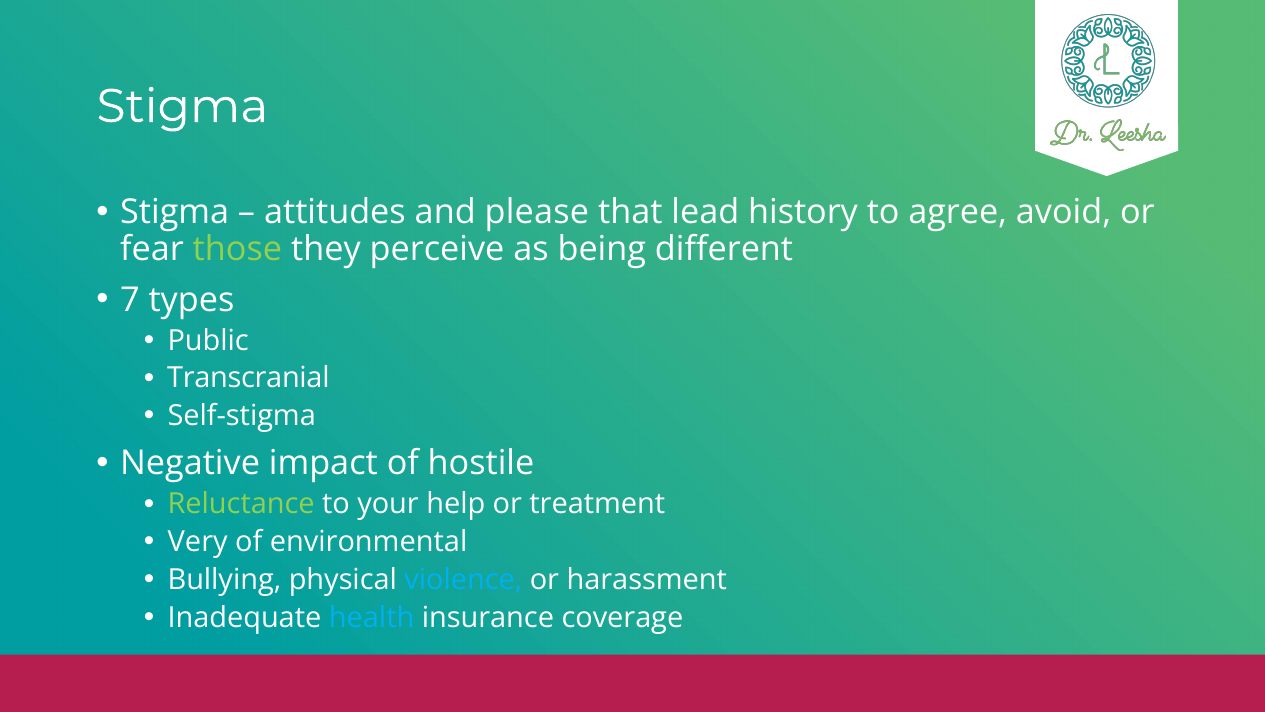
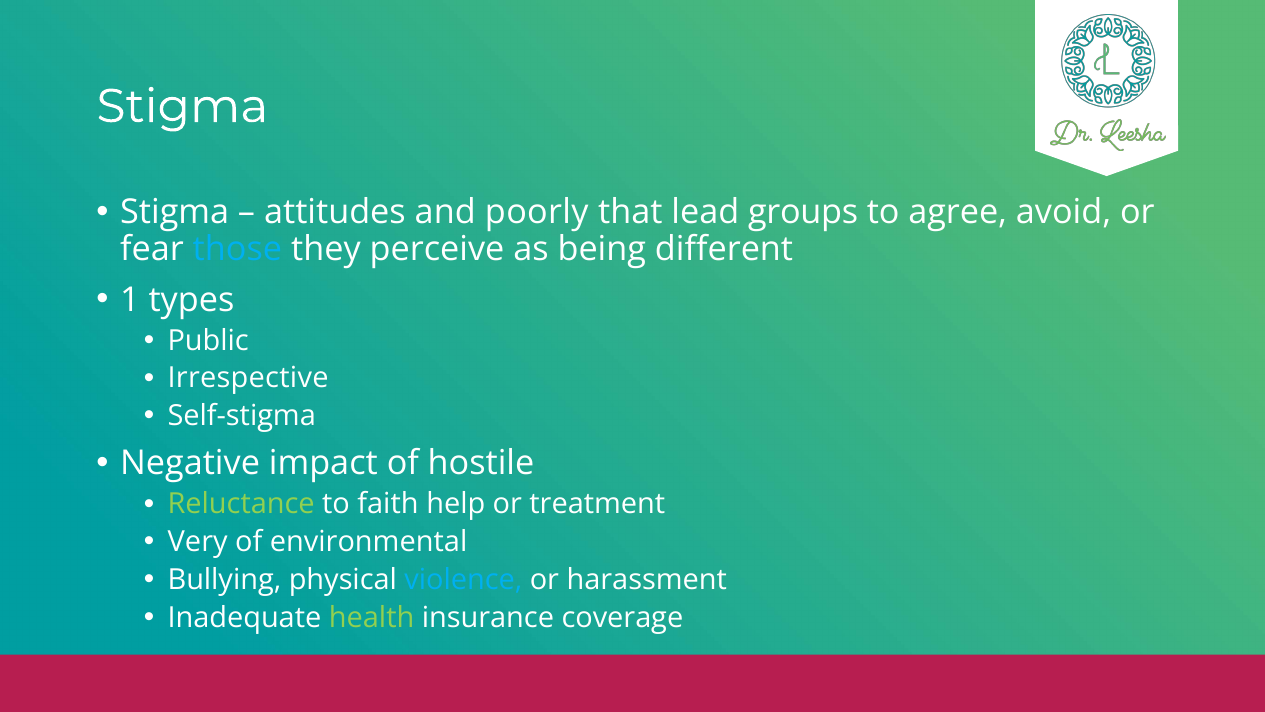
please: please -> poorly (537, 212)
history: history -> groups (803, 212)
those colour: light green -> light blue (237, 249)
7: 7 -> 1 (130, 300)
Transcranial: Transcranial -> Irrespective (248, 378)
your: your -> faith (388, 504)
health colour: light blue -> light green (372, 618)
